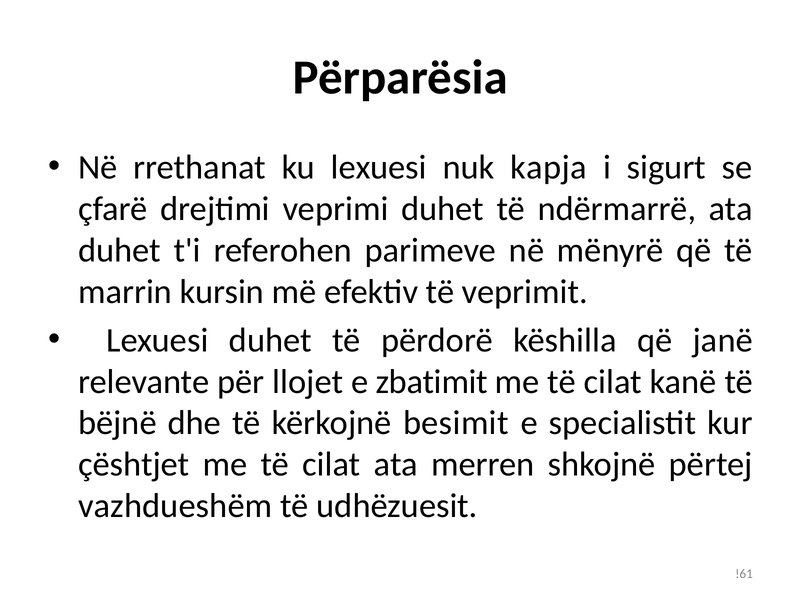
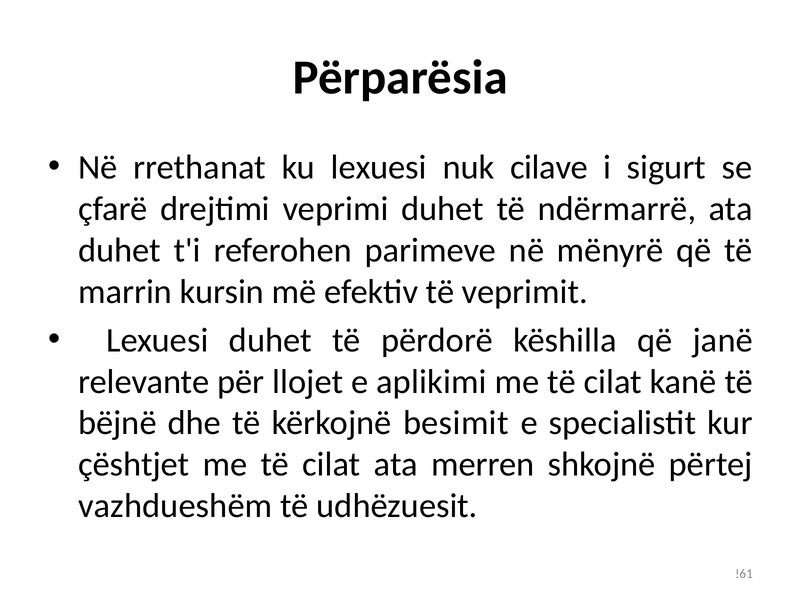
kapja: kapja -> cilave (549, 167)
zbatimit: zbatimit -> aplikimi (431, 381)
